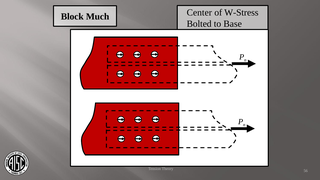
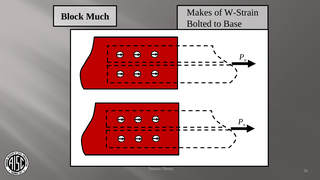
Center: Center -> Makes (199, 12)
W-Stress: W-Stress -> W-Strain (241, 12)
